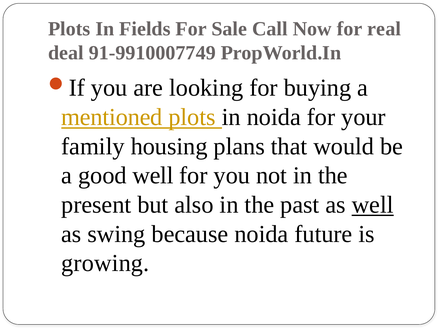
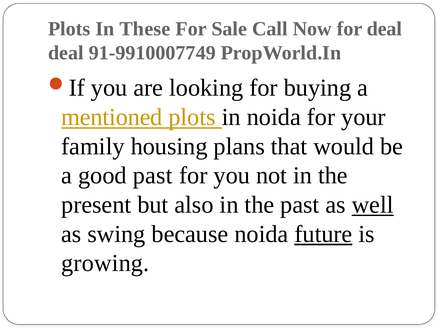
Fields: Fields -> These (145, 29)
for real: real -> deal (384, 29)
good well: well -> past (153, 175)
future underline: none -> present (323, 234)
